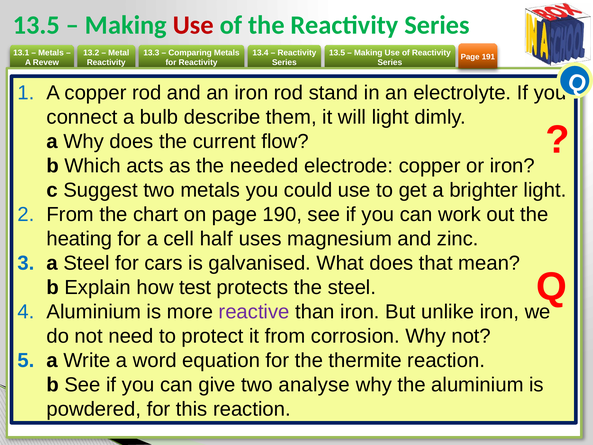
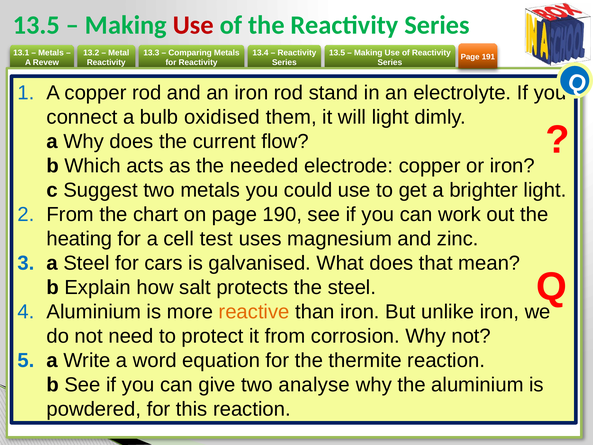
describe: describe -> oxidised (222, 117)
half: half -> test (216, 239)
test: test -> salt (195, 287)
reactive colour: purple -> orange (254, 312)
